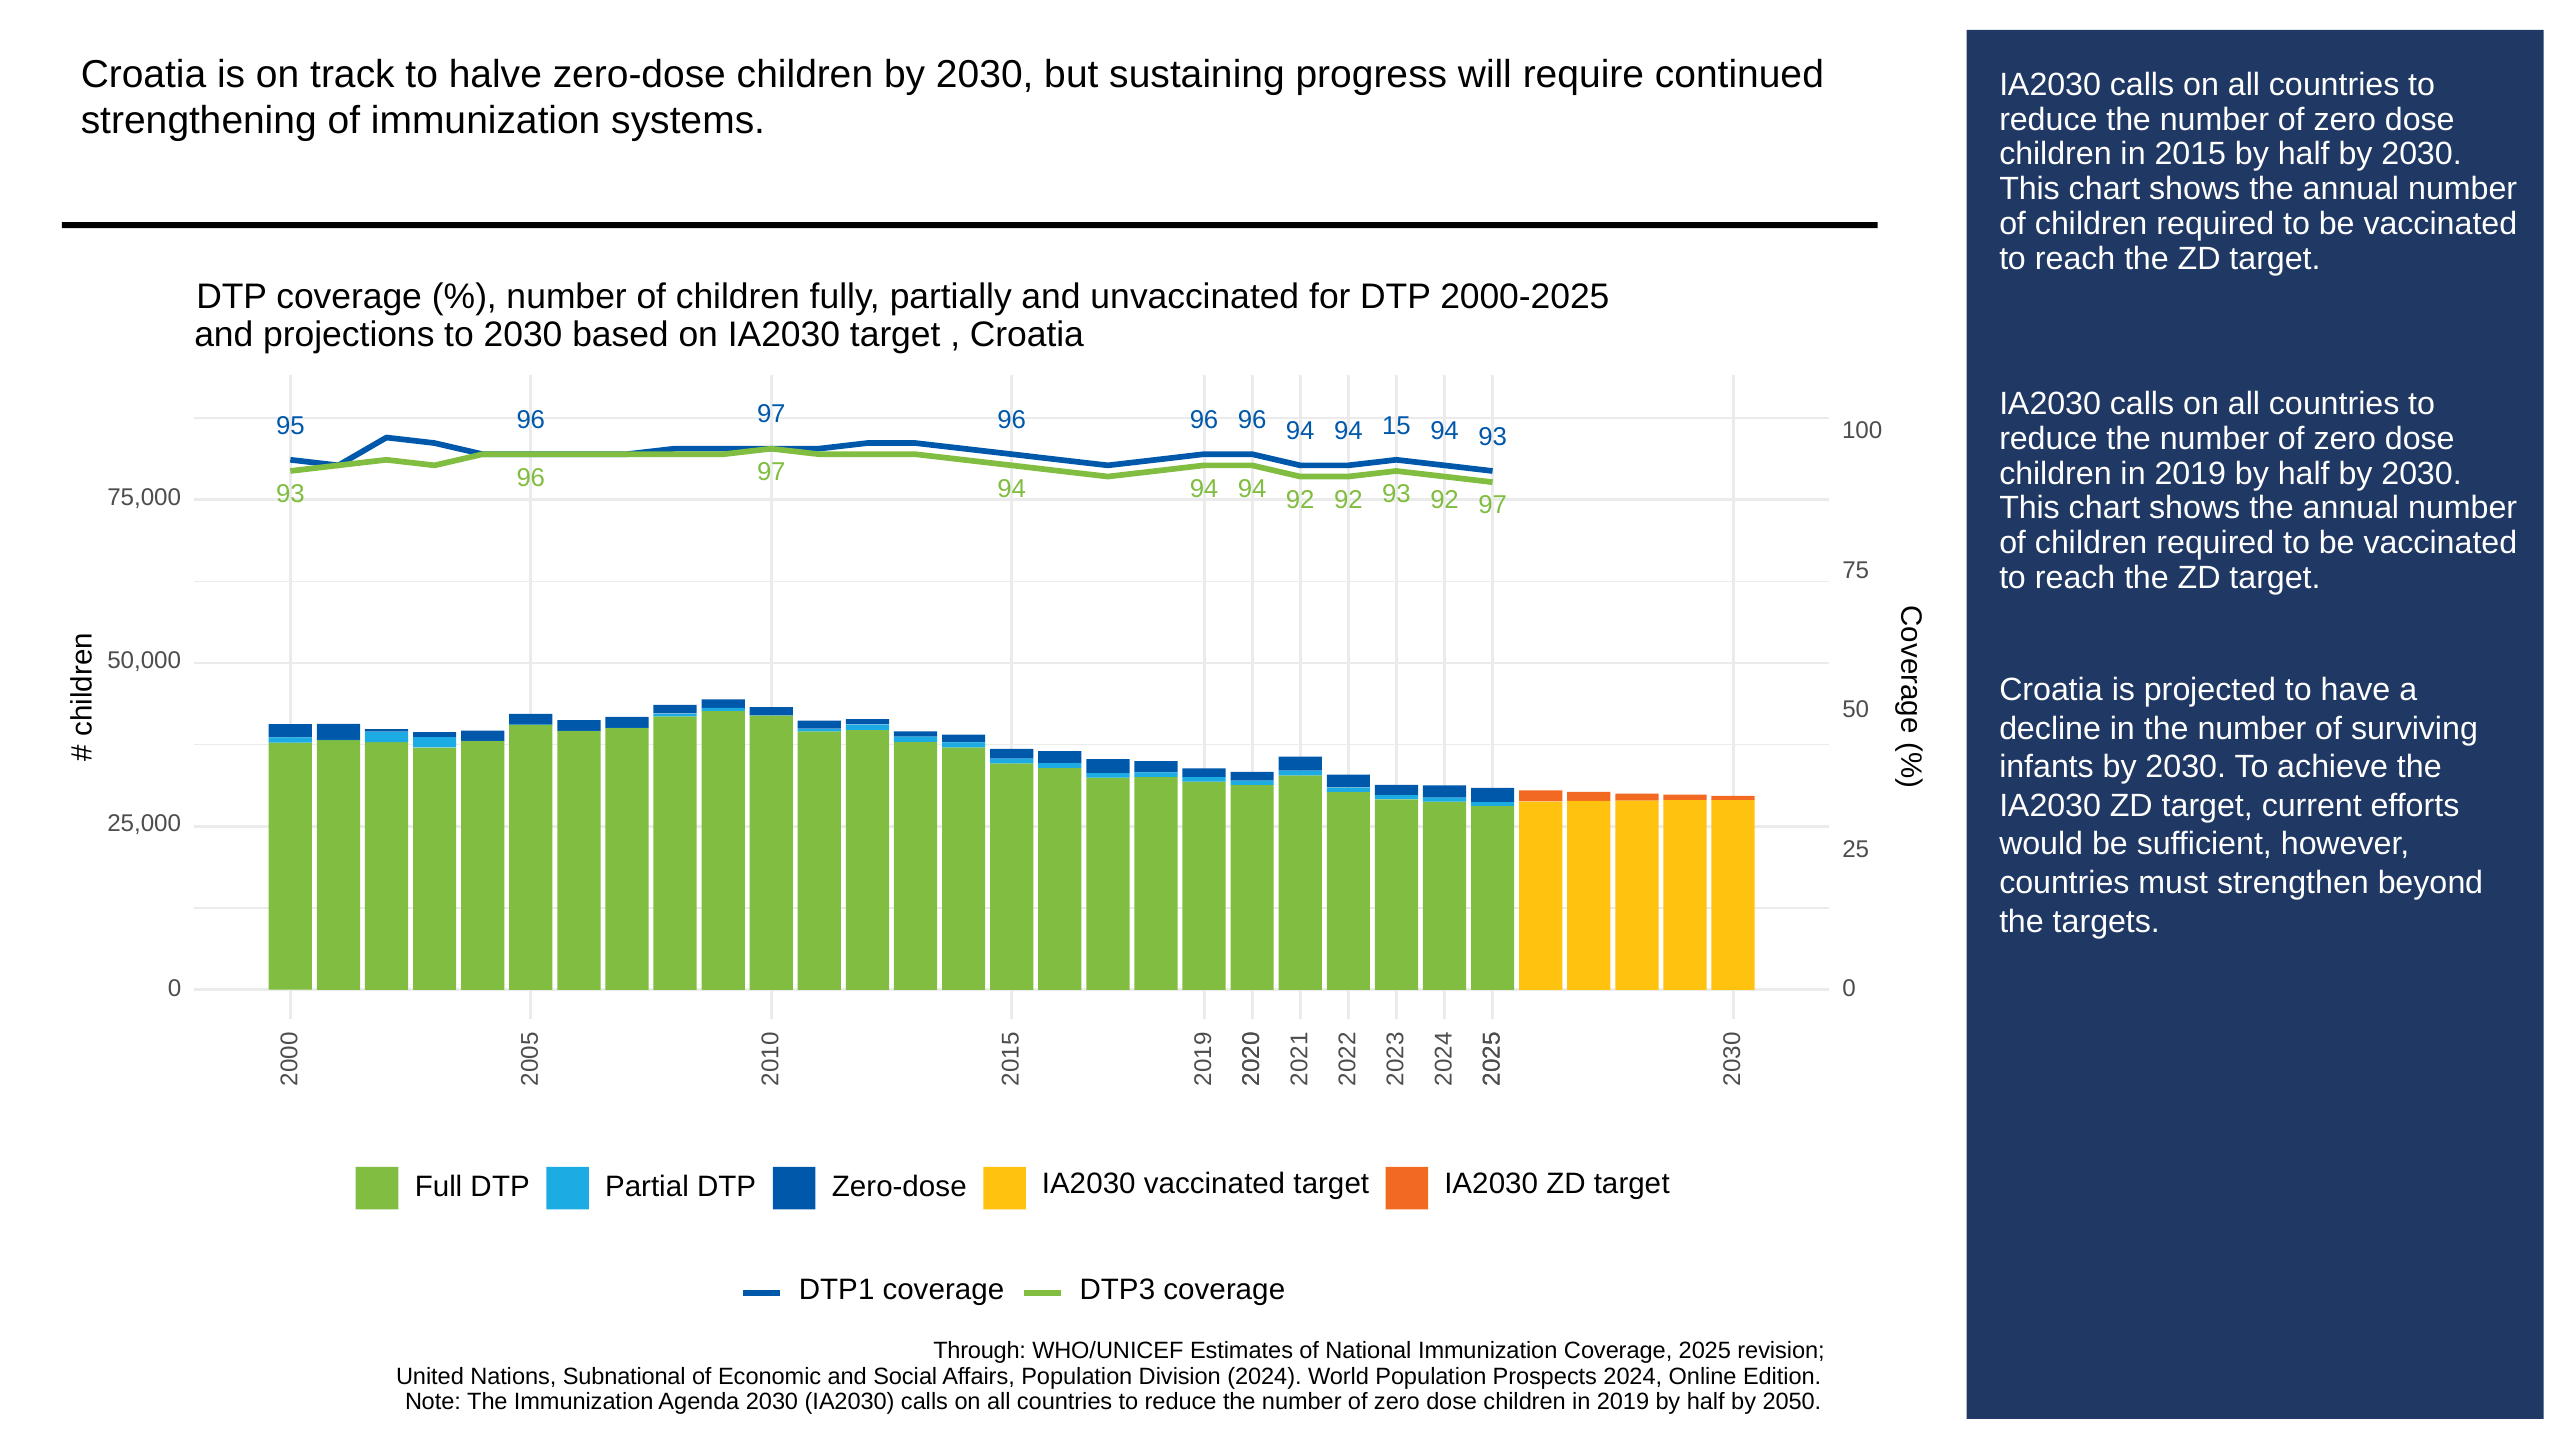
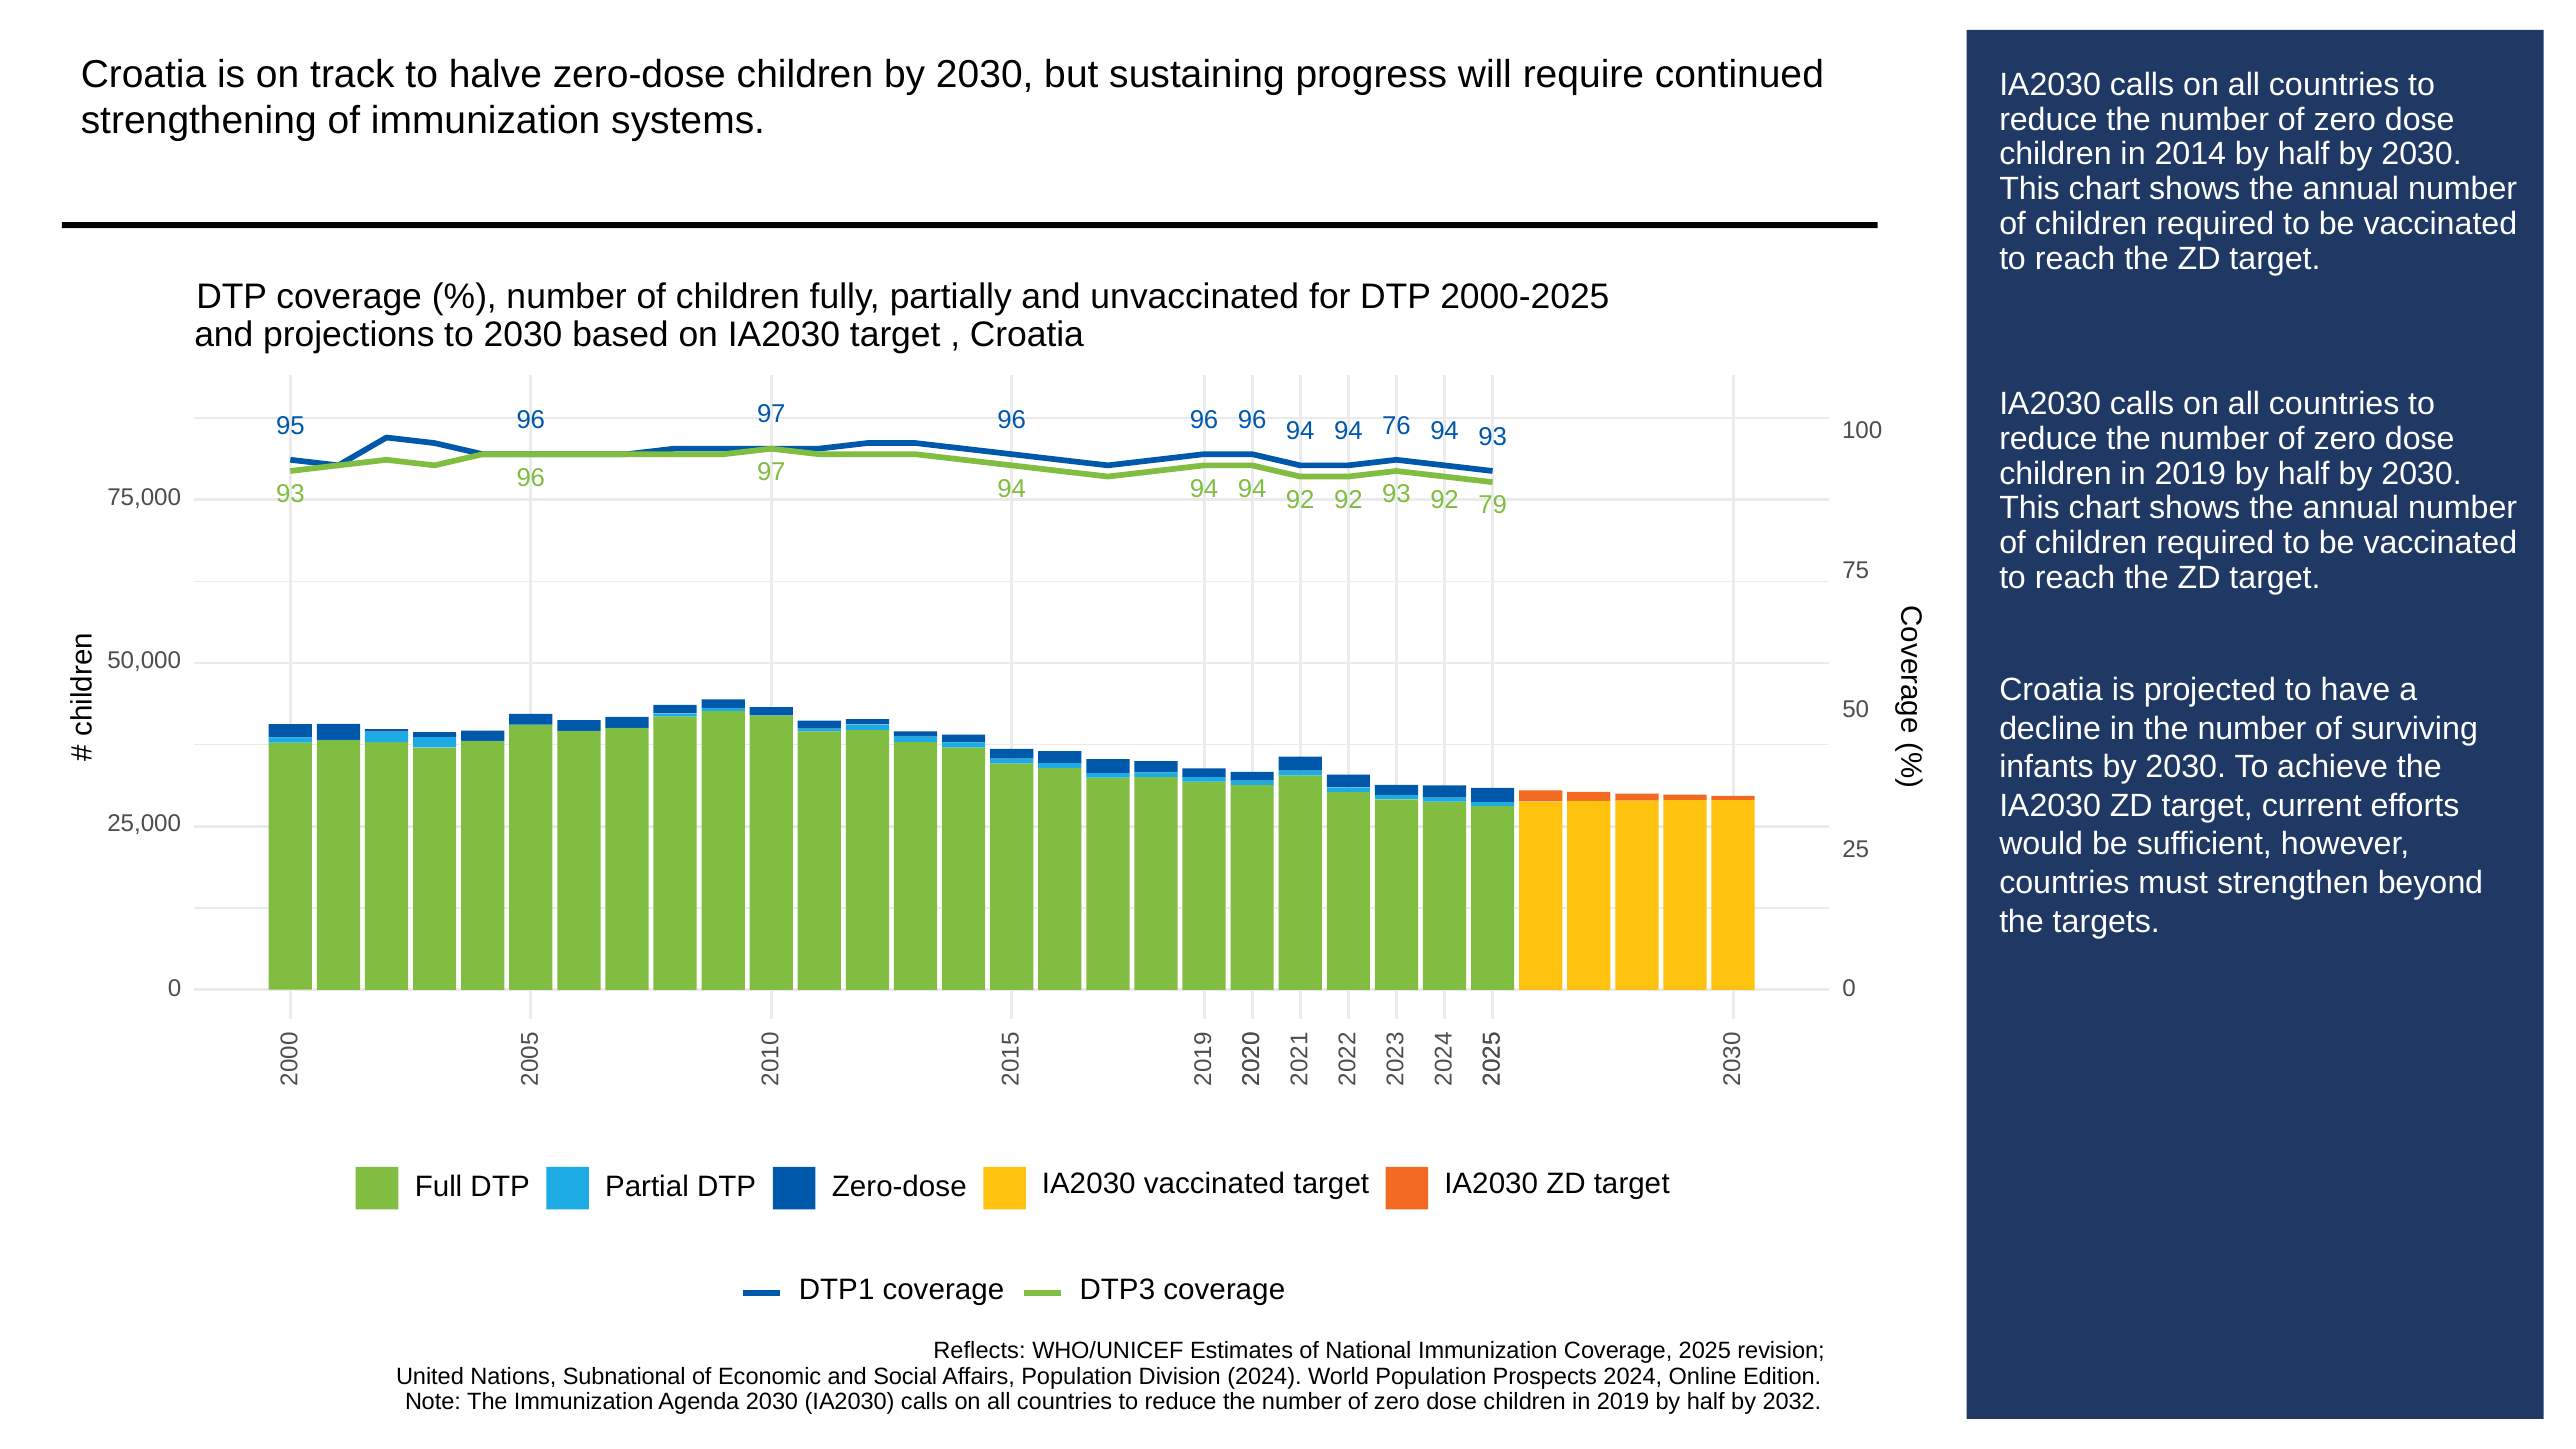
2015: 2015 -> 2014 (2190, 154)
15: 15 -> 76 (1396, 426)
92 97: 97 -> 79 (1493, 505)
Through: Through -> Reflects (979, 1351)
2050: 2050 -> 2032 (1792, 1402)
